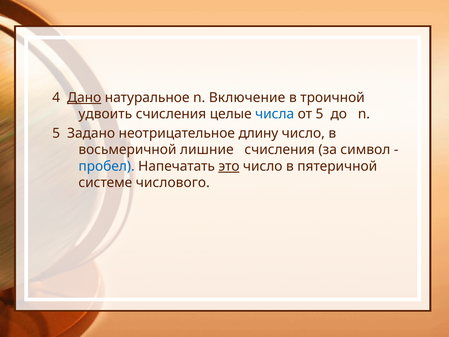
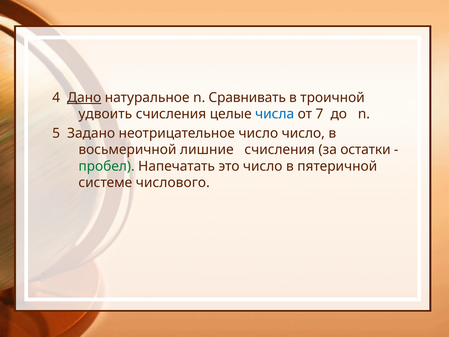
Включение: Включение -> Сравнивать (247, 98)
от 5: 5 -> 7 (320, 114)
неотрицательное длину: длину -> число (258, 133)
символ: символ -> остатки (365, 150)
пробел colour: blue -> green (107, 166)
это underline: present -> none (229, 166)
